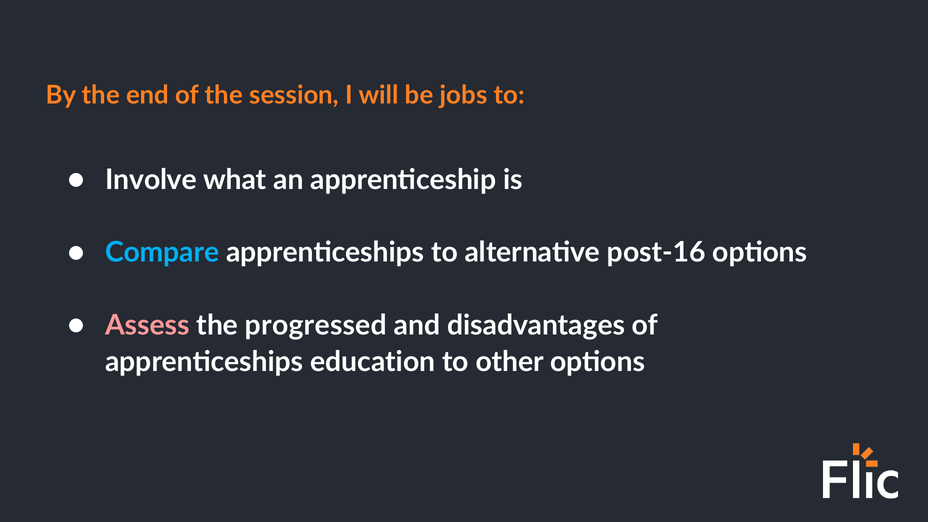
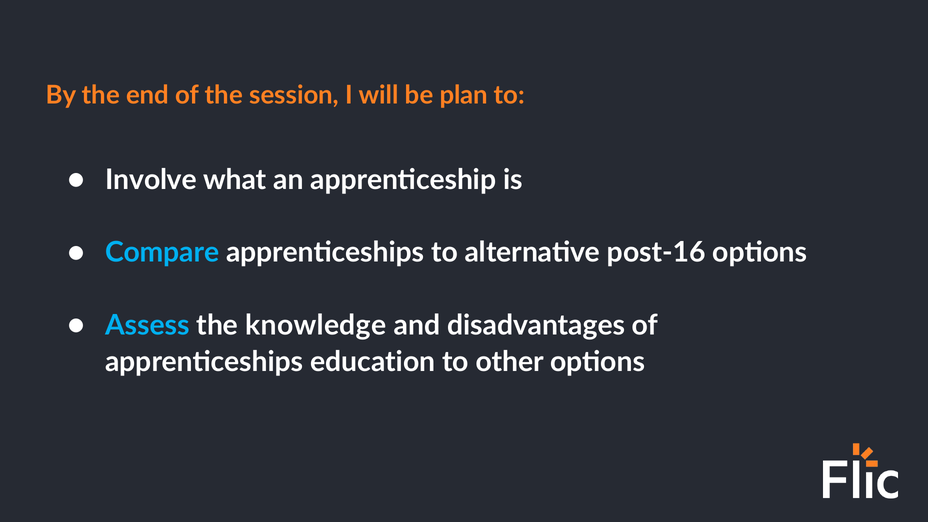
jobs: jobs -> plan (464, 95)
Assess colour: pink -> light blue (147, 325)
progressed: progressed -> knowledge (316, 325)
